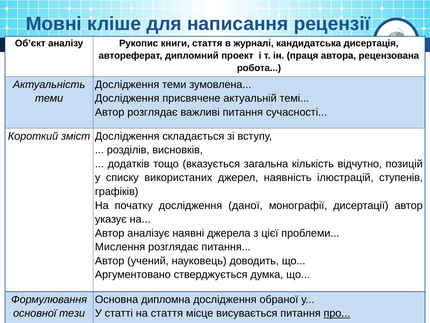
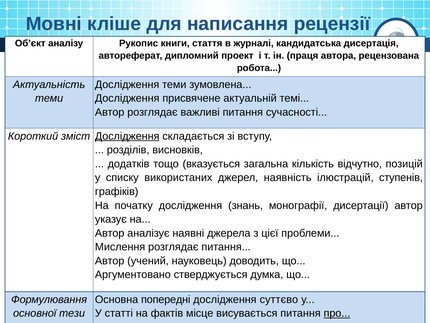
Дослідження underline: none -> present (127, 136)
даної: даної -> знань (246, 205)
дипломна: дипломна -> попередні (166, 299)
обраної: обраної -> суттєво (279, 299)
на стаття: стаття -> фактів (167, 313)
